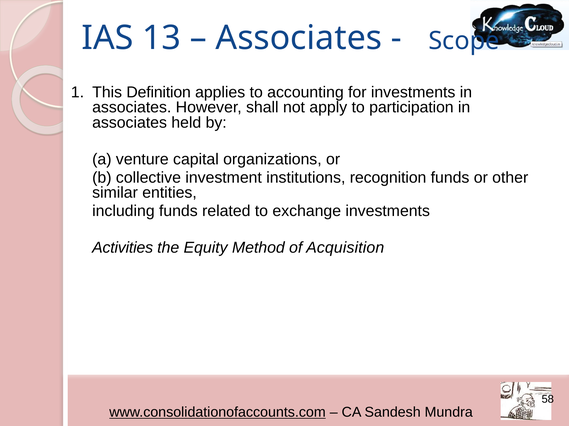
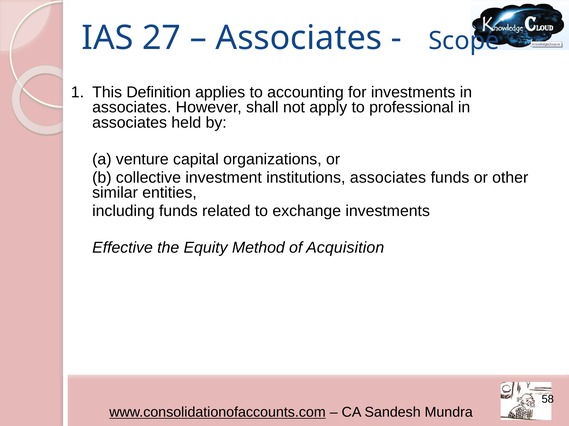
13: 13 -> 27 (162, 38)
participation: participation -> professional (411, 108)
institutions recognition: recognition -> associates (388, 178)
Activities: Activities -> Effective (123, 248)
